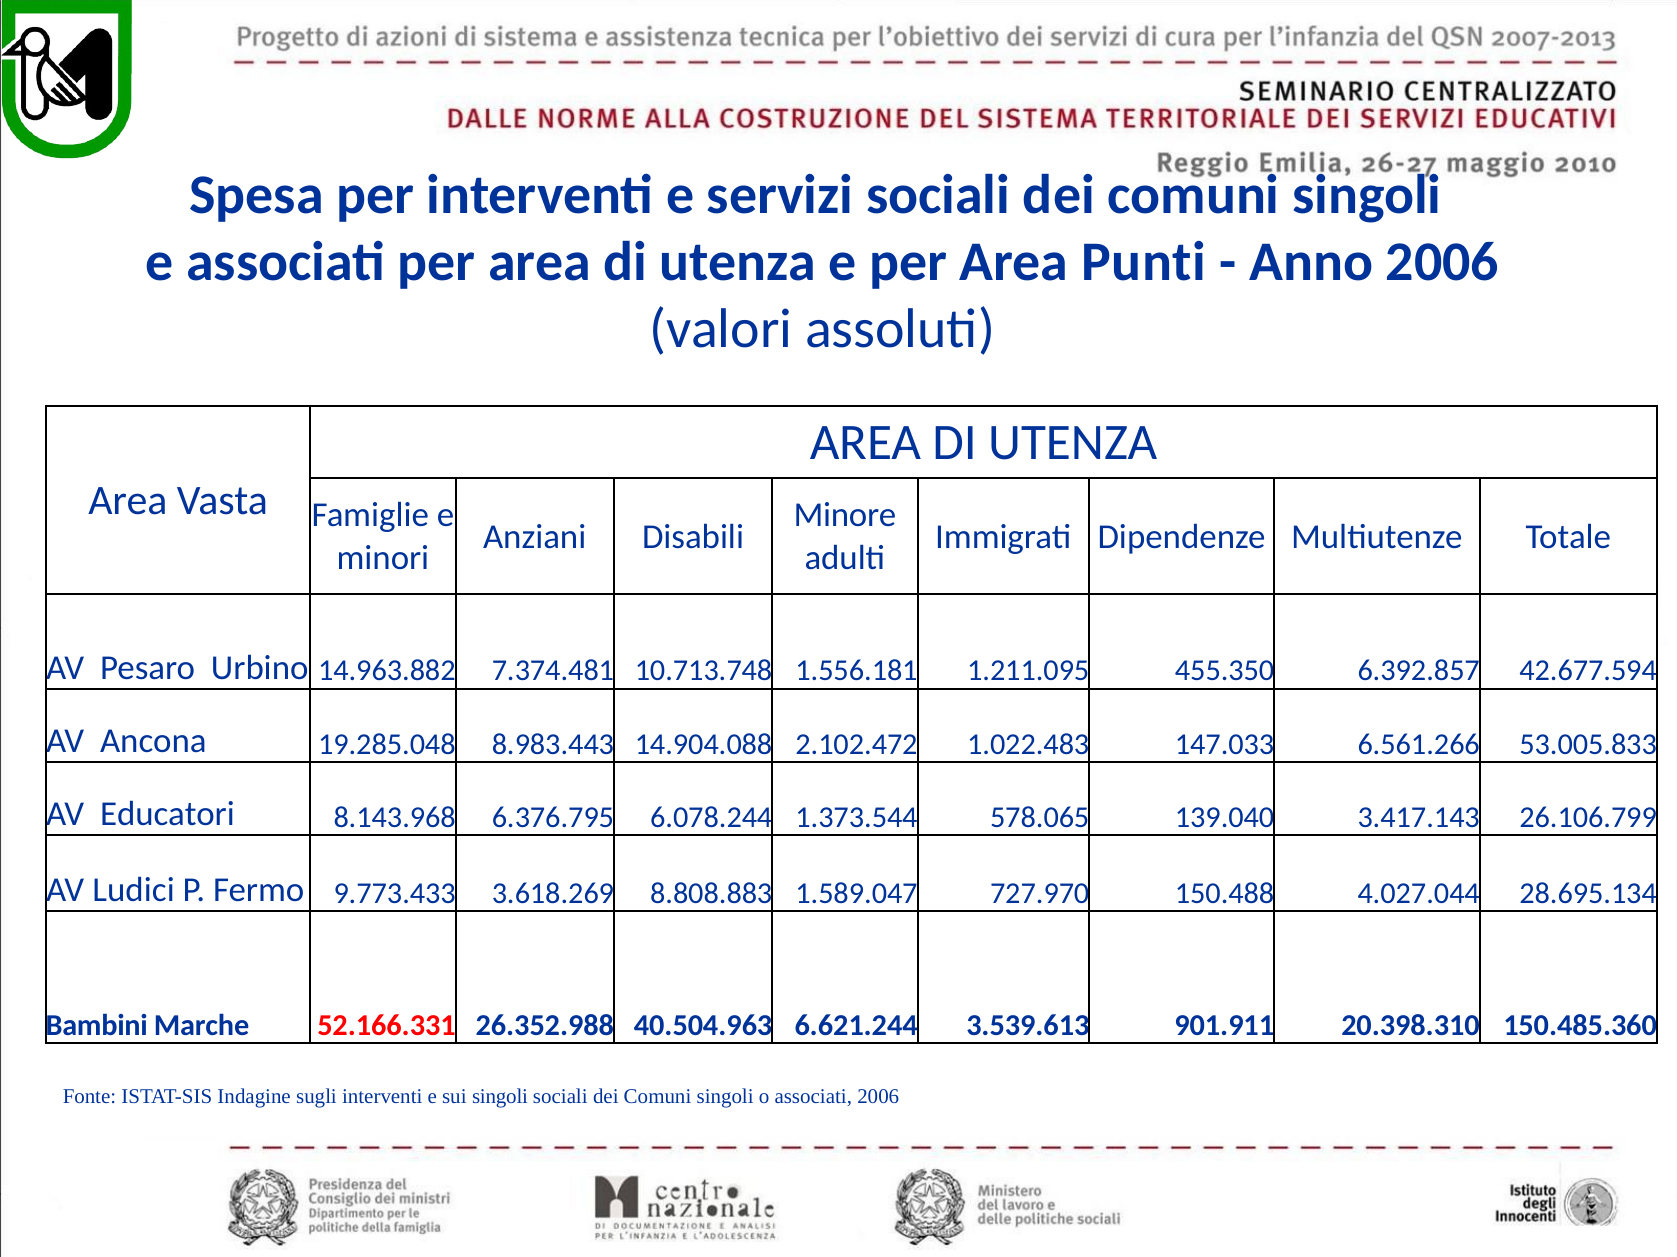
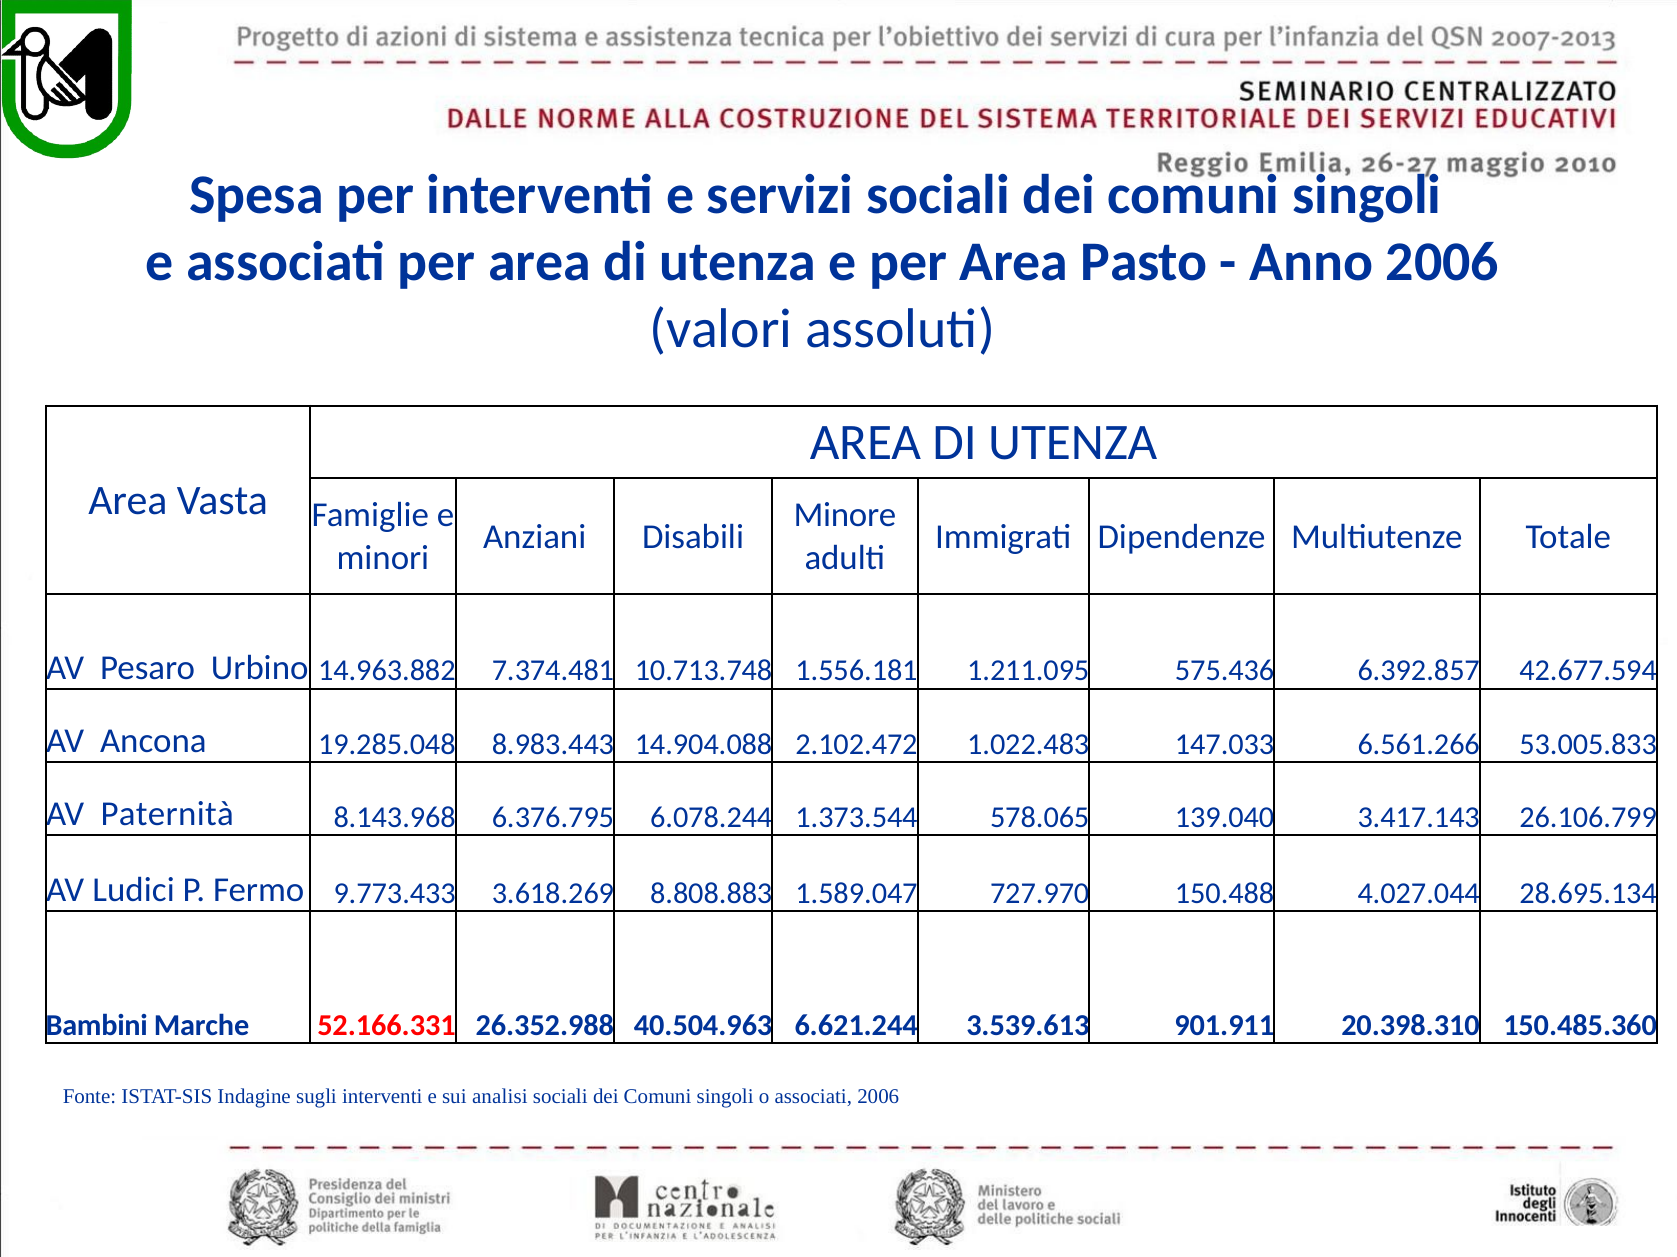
Punti: Punti -> Pasto (1144, 262)
455.350: 455.350 -> 575.436 (1225, 671)
Educatori: Educatori -> Paternità (167, 815)
sui singoli: singoli -> analisi (500, 1097)
